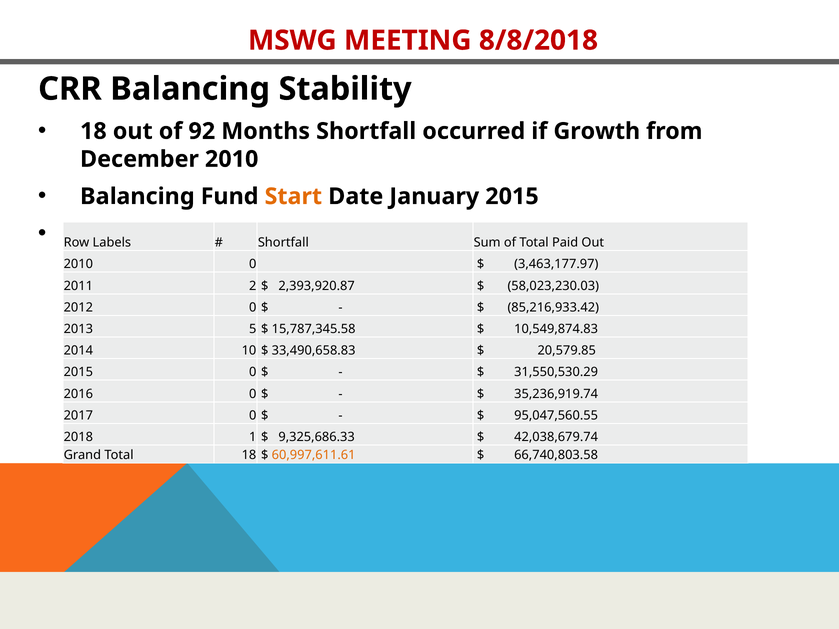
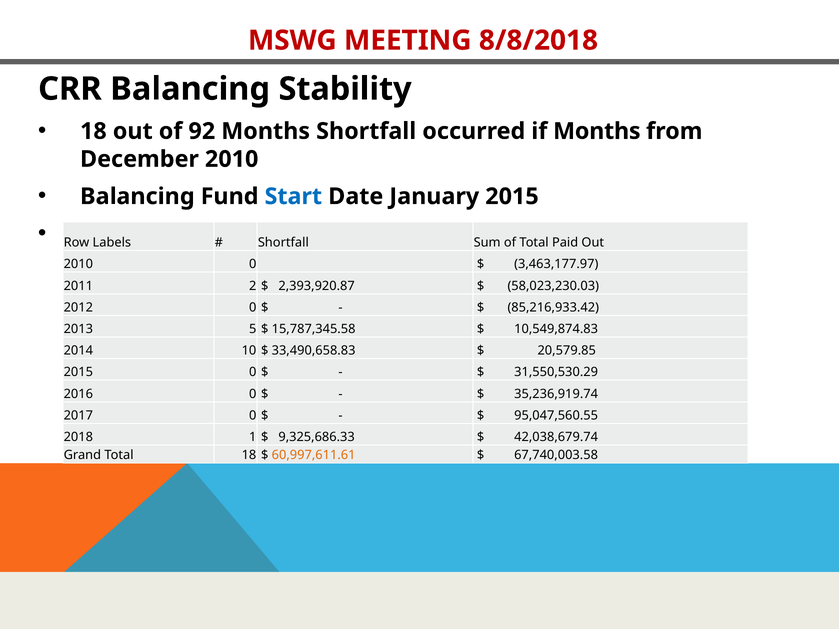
if Growth: Growth -> Months (597, 131)
Start colour: orange -> blue (293, 197)
66,740,803.58: 66,740,803.58 -> 67,740,003.58 (556, 455)
